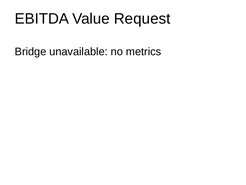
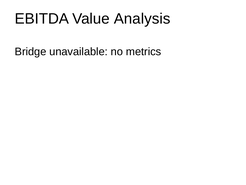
Request: Request -> Analysis (142, 19)
